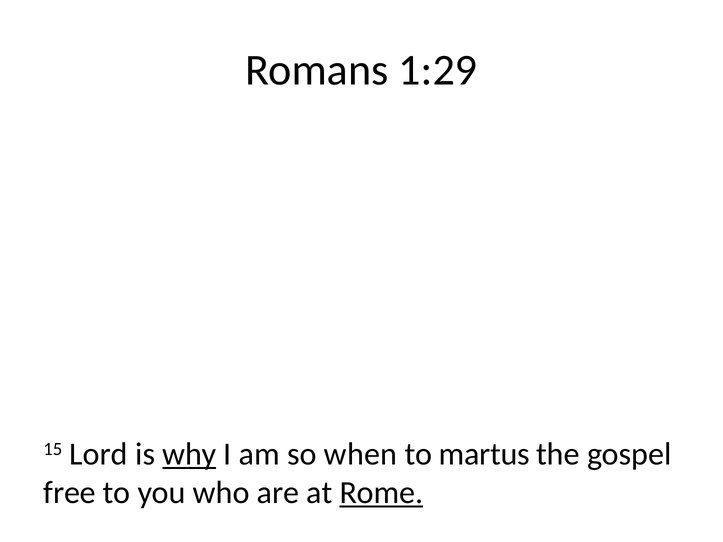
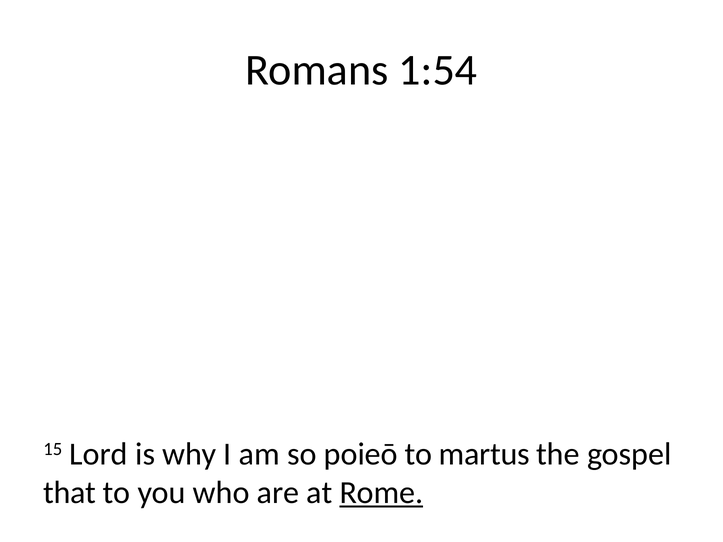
1:29: 1:29 -> 1:54 (438, 70)
why underline: present -> none (189, 455)
when: when -> poieō (361, 455)
free: free -> that (70, 493)
